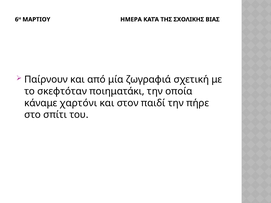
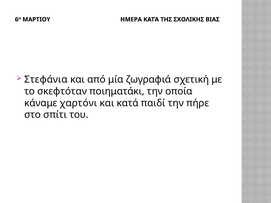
Παίρνουν: Παίρνουν -> Στεφάνια (46, 80)
και στον: στον -> κατά (128, 103)
